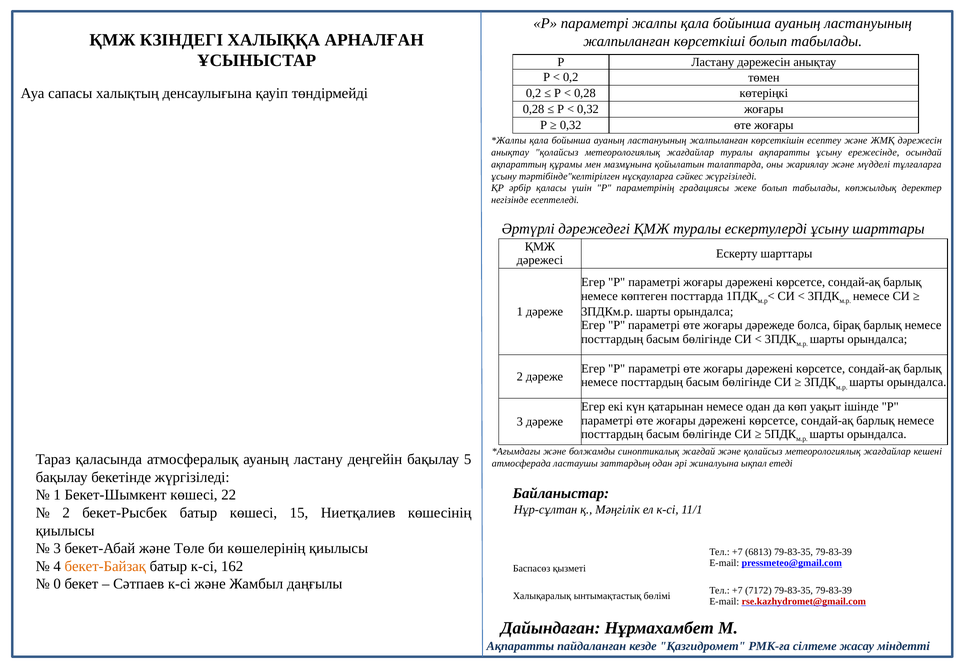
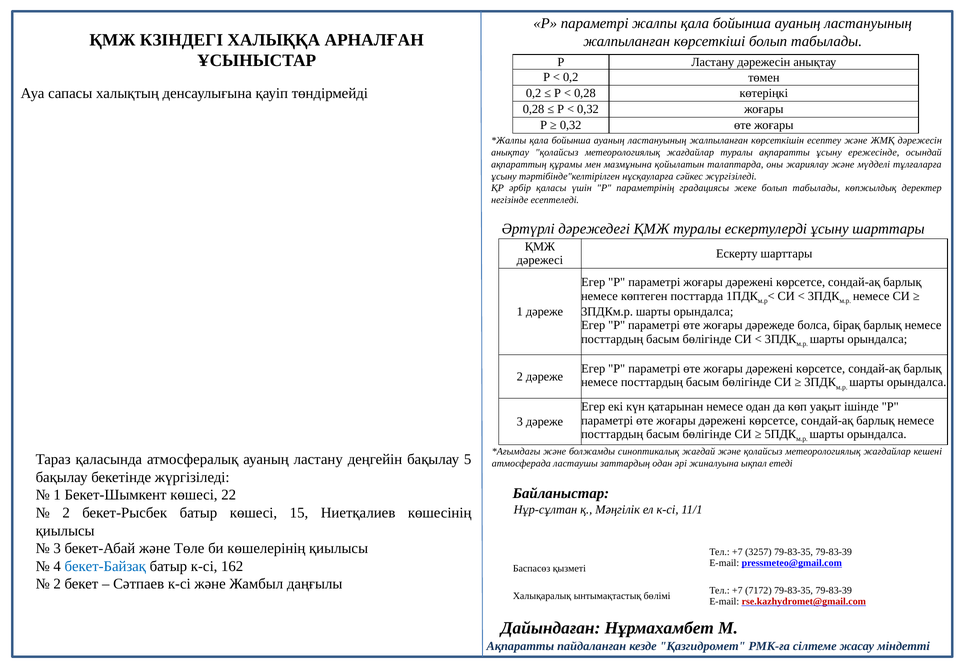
6813: 6813 -> 3257 (758, 552)
бекет-Байзақ colour: orange -> blue (105, 566)
0: 0 -> 2 (57, 584)
